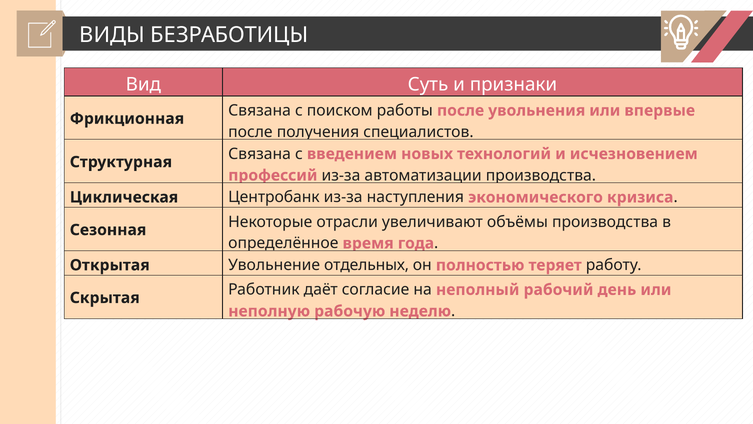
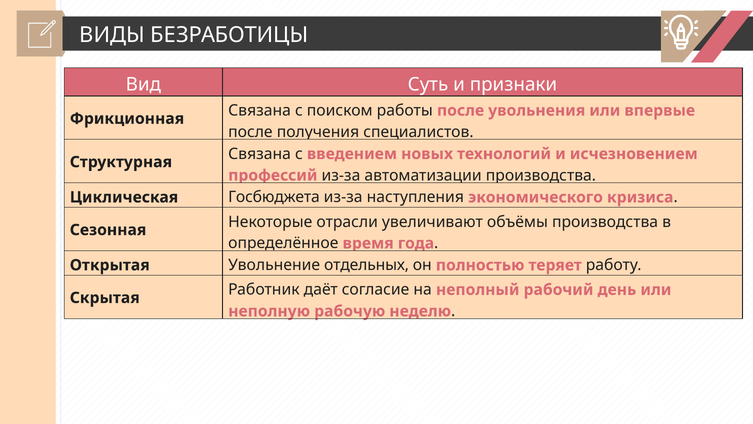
Центробанк: Центробанк -> Госбюджета (274, 197)
